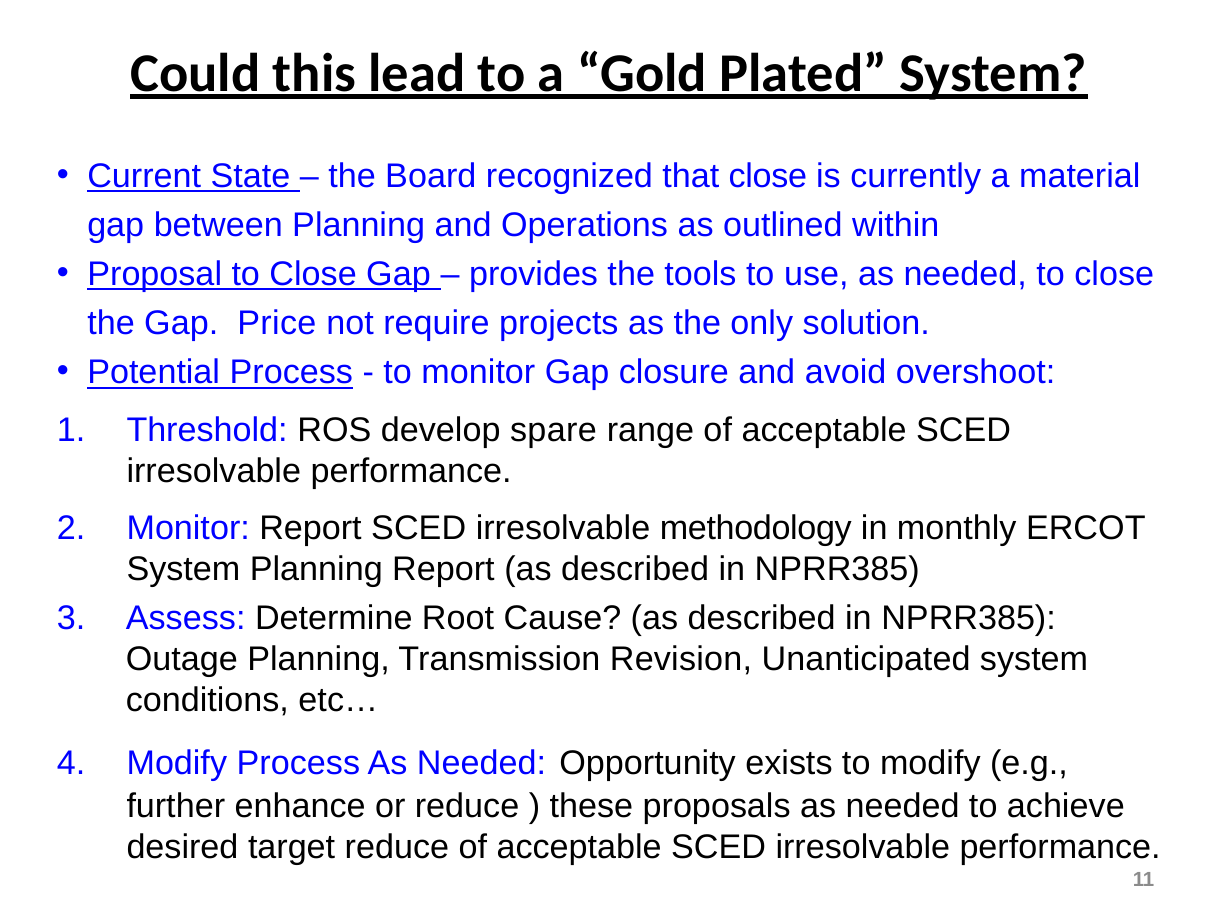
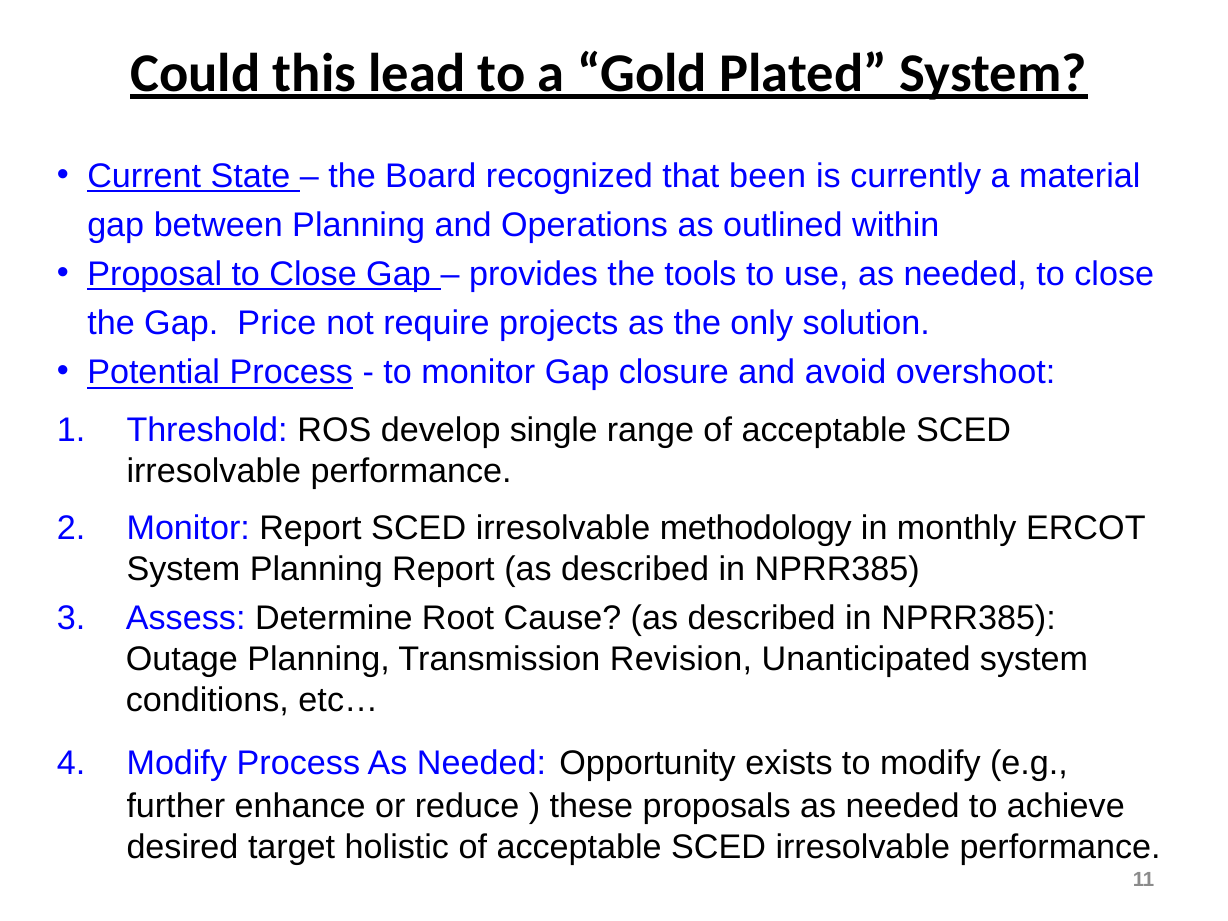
that close: close -> been (768, 176)
spare: spare -> single (554, 430)
target reduce: reduce -> holistic (397, 848)
